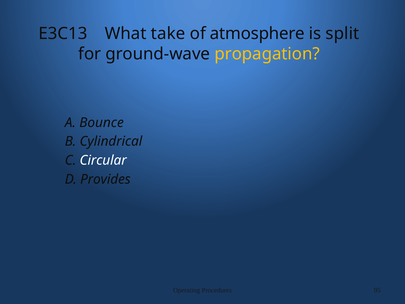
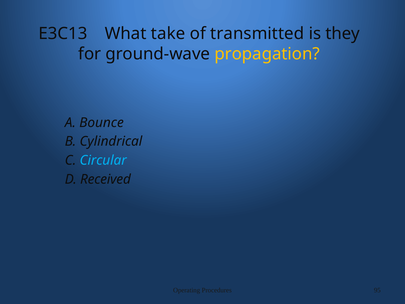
atmosphere: atmosphere -> transmitted (257, 34)
split: split -> they (343, 34)
Circular colour: white -> light blue (103, 160)
Provides: Provides -> Received (105, 179)
